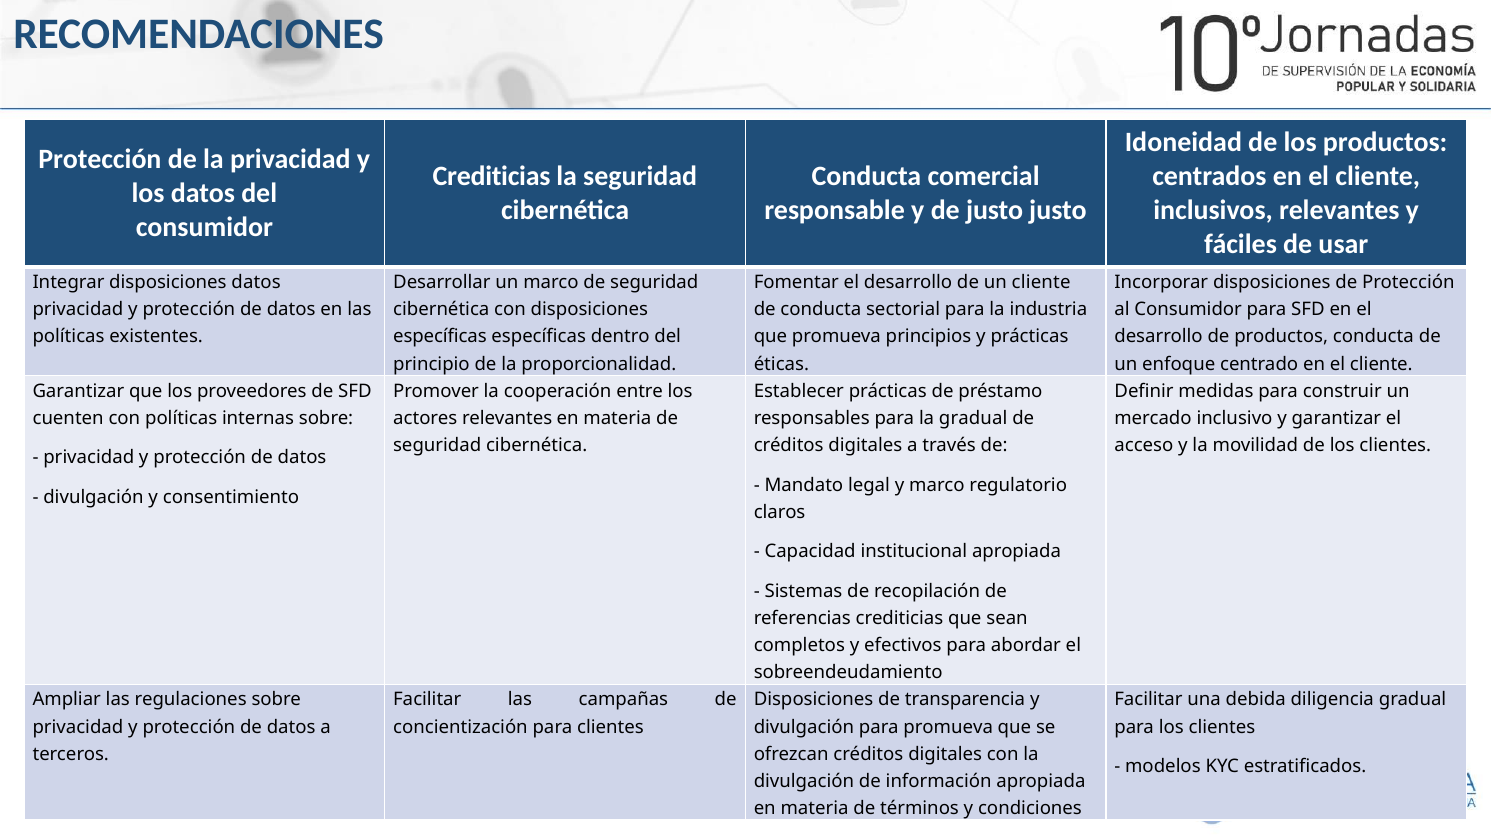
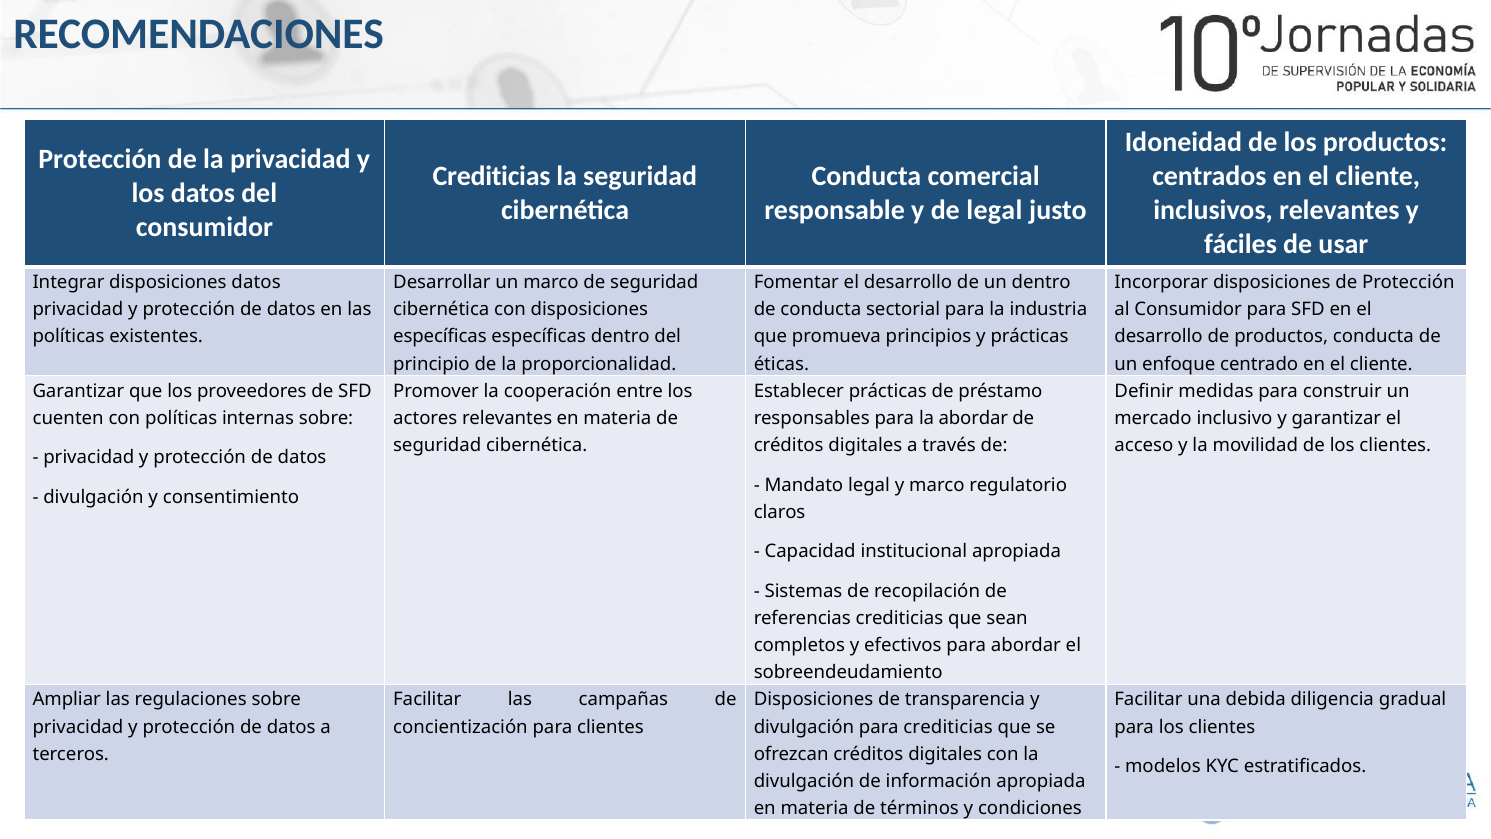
de justo: justo -> legal (994, 210)
un cliente: cliente -> dentro (1041, 282)
la gradual: gradual -> abordar (973, 418)
para promueva: promueva -> crediticias (948, 727)
